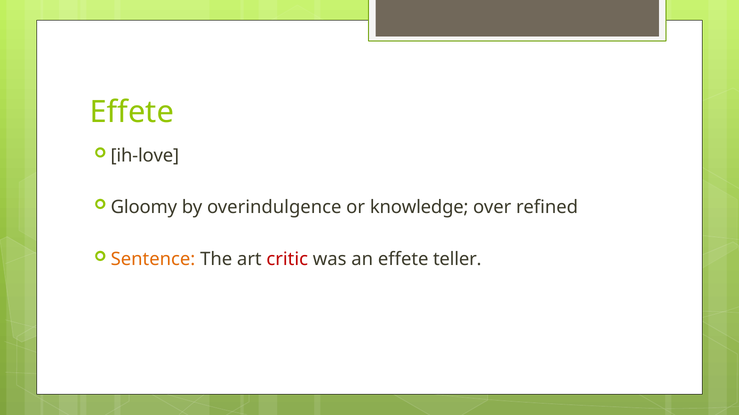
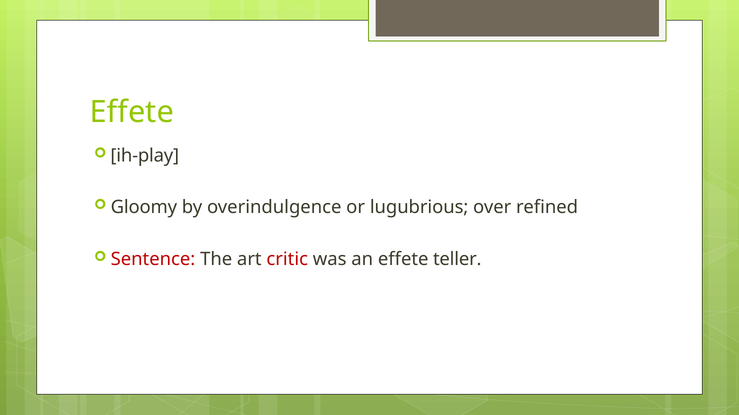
ih-love: ih-love -> ih-play (145, 156)
knowledge: knowledge -> lugubrious (419, 208)
Sentence colour: orange -> red (153, 259)
